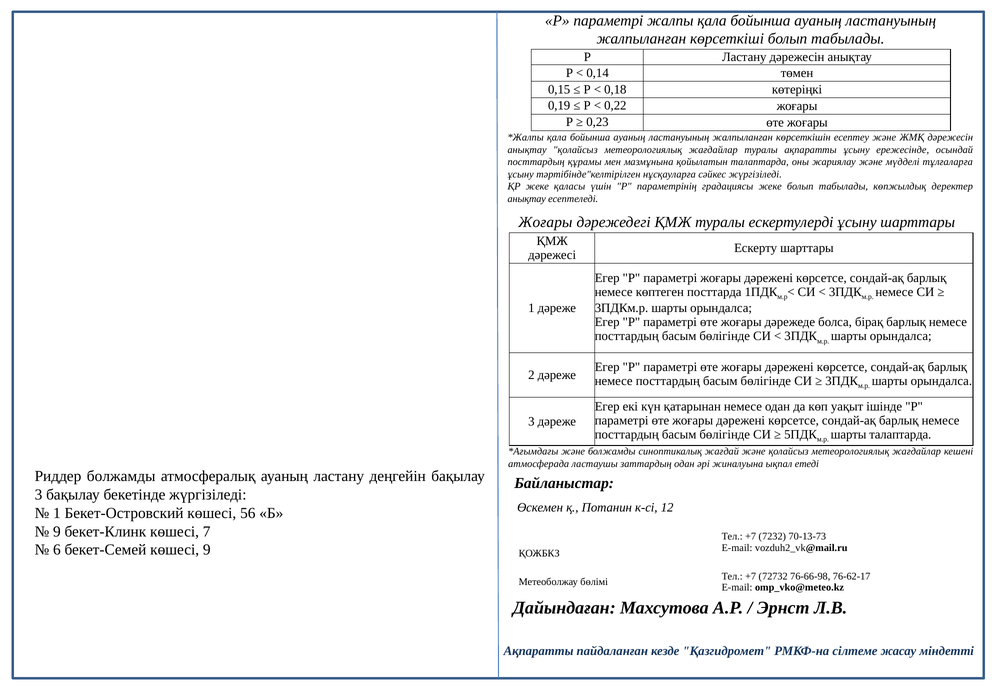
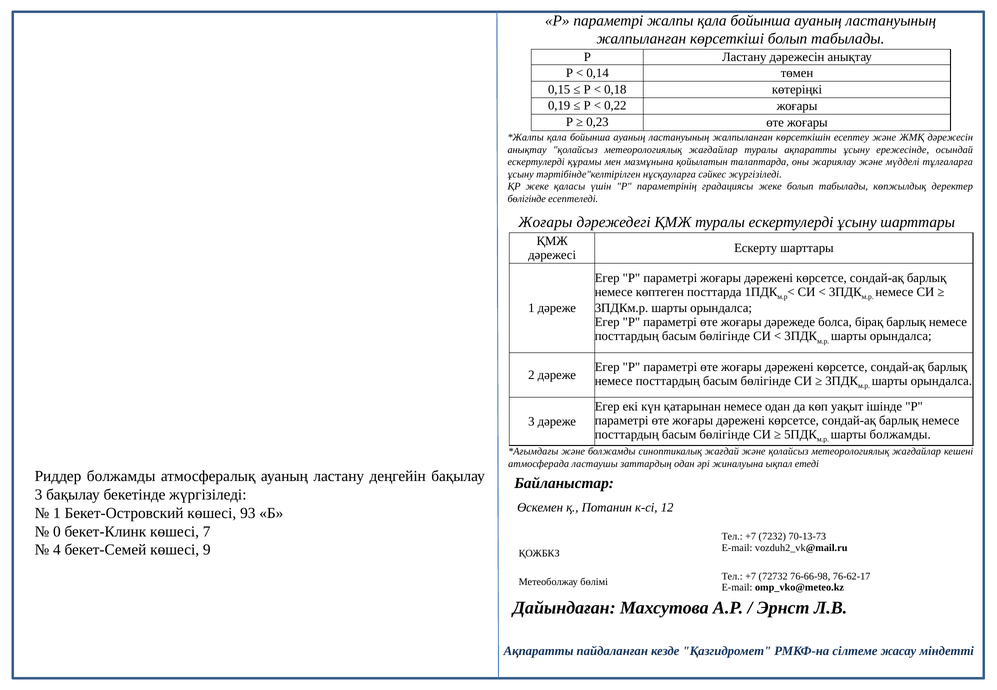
посттардың: посттардың -> ескертулерді (536, 162)
анықтау: анықтау -> бөлігінде (527, 199)
шарты талаптарда: талаптарда -> болжамды (900, 435)
56: 56 -> 93 (248, 513)
9: 9 -> 0 (57, 532)
6: 6 -> 4 (57, 550)
